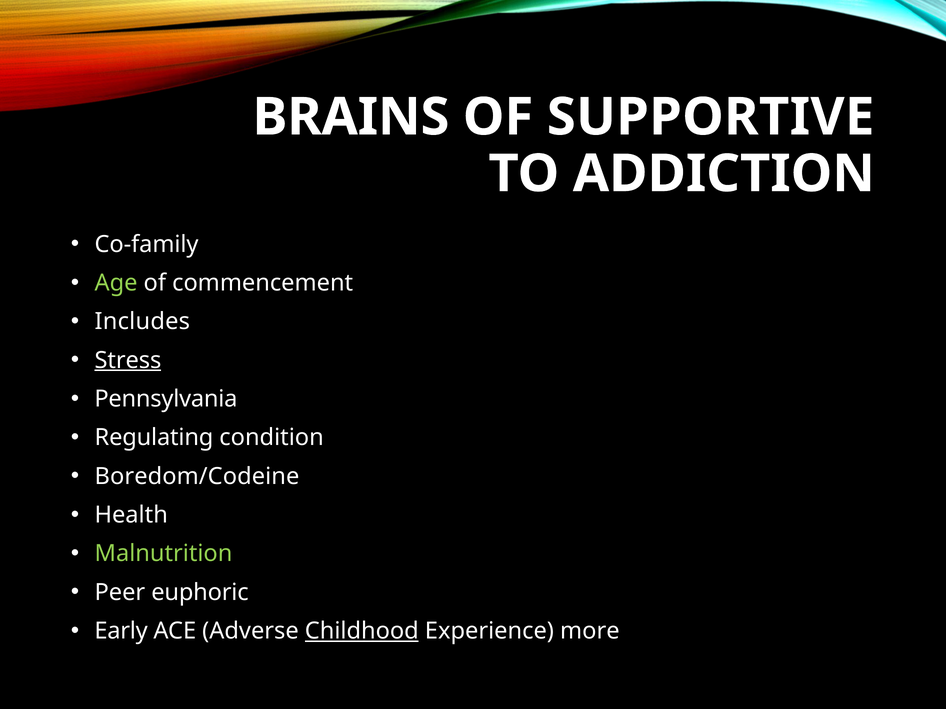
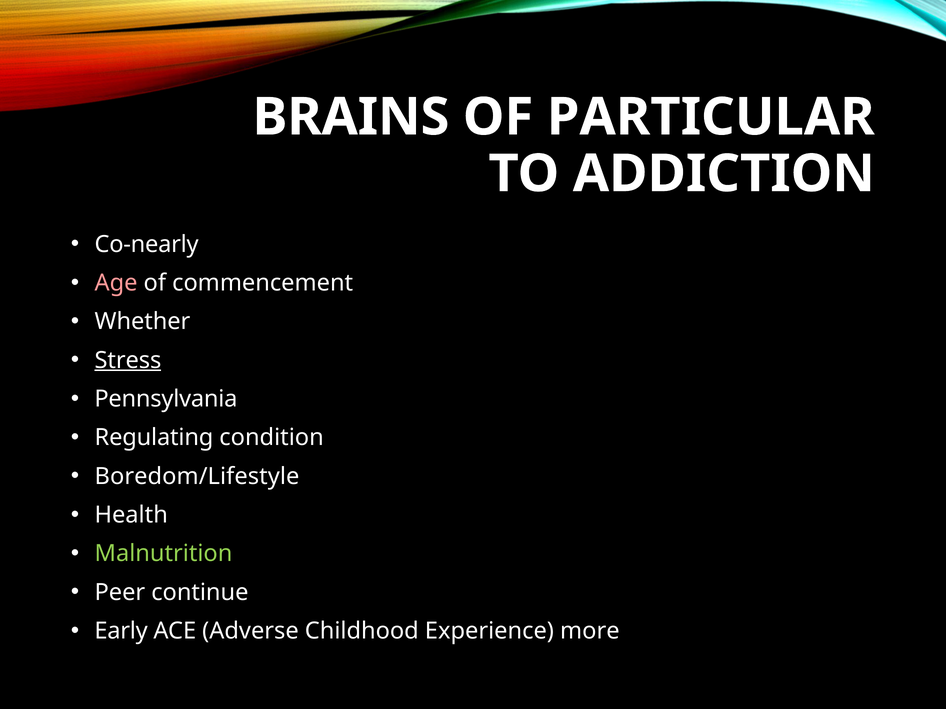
SUPPORTIVE: SUPPORTIVE -> PARTICULAR (711, 117)
Co-family: Co-family -> Co-nearly (147, 244)
Age colour: light green -> pink (116, 283)
Includes: Includes -> Whether (142, 322)
Boredom/Codeine: Boredom/Codeine -> Boredom/Lifestyle (197, 477)
euphoric: euphoric -> continue (200, 593)
Childhood underline: present -> none (362, 631)
